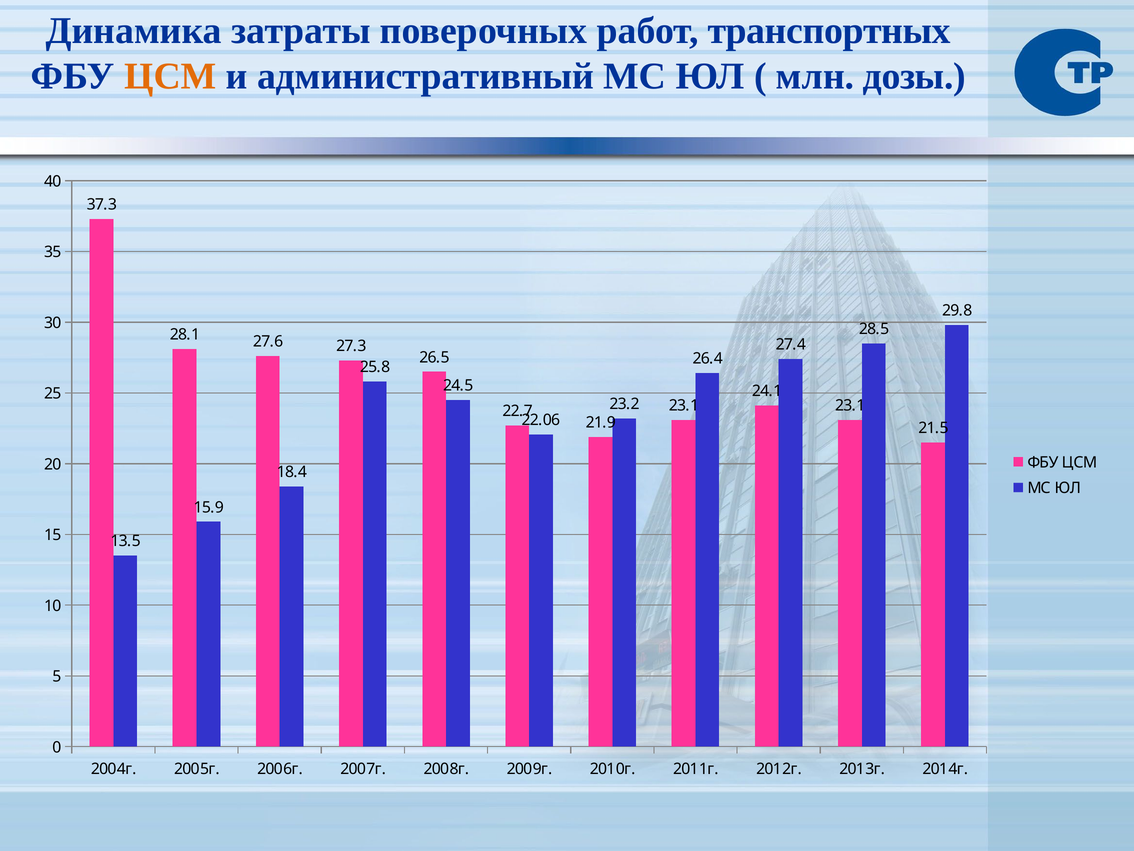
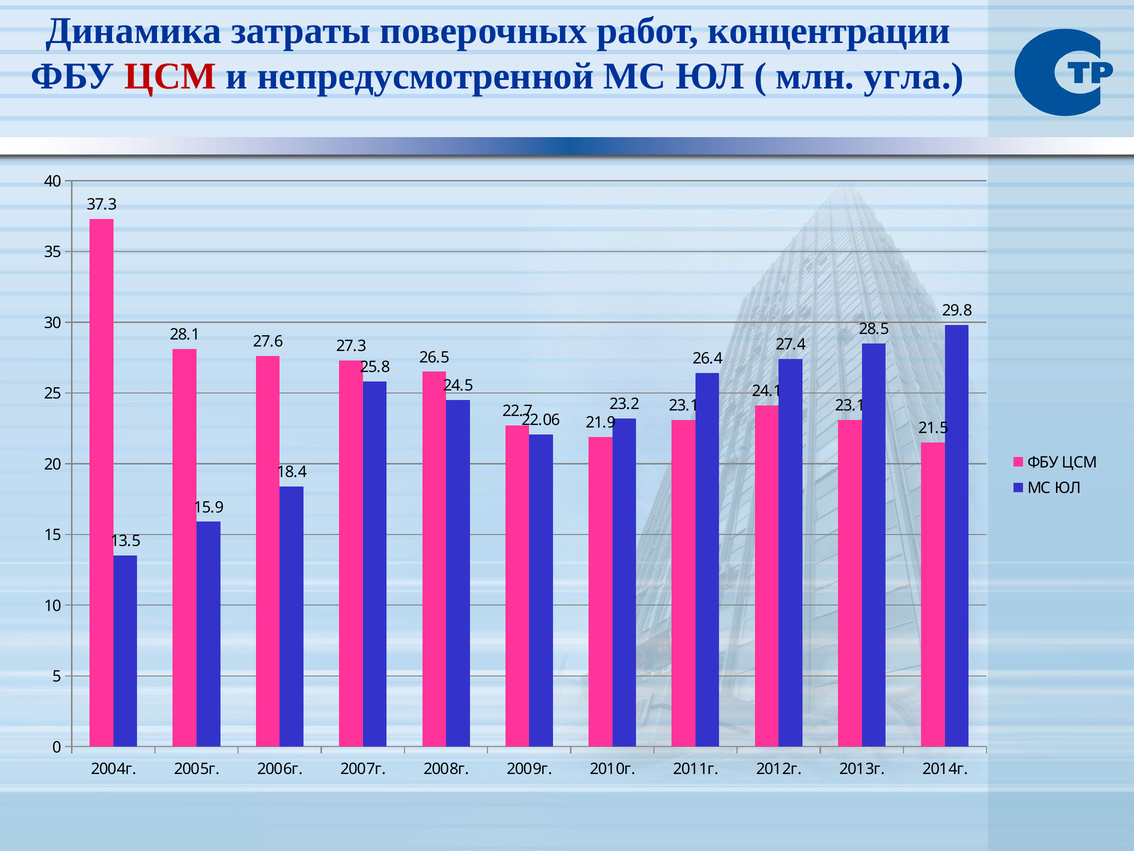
транспортных: транспортных -> концентрации (829, 31)
ЦСМ colour: orange -> red (170, 76)
административный: административный -> непредусмотренной (426, 76)
дозы: дозы -> угла (914, 76)
